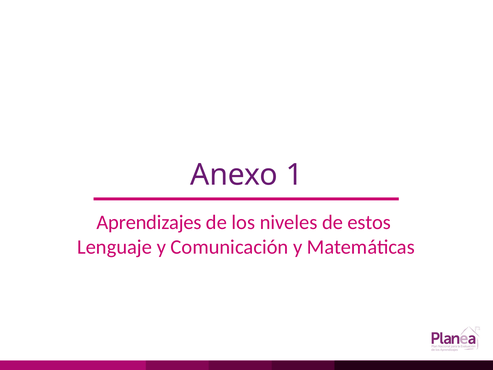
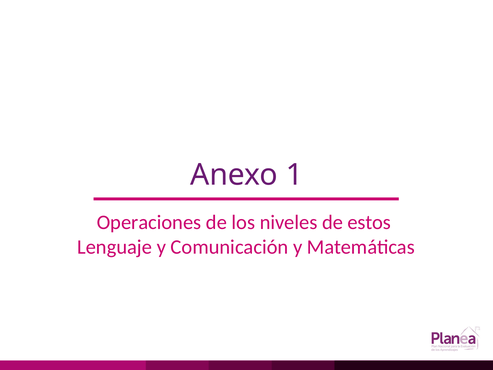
Aprendizajes: Aprendizajes -> Operaciones (149, 222)
